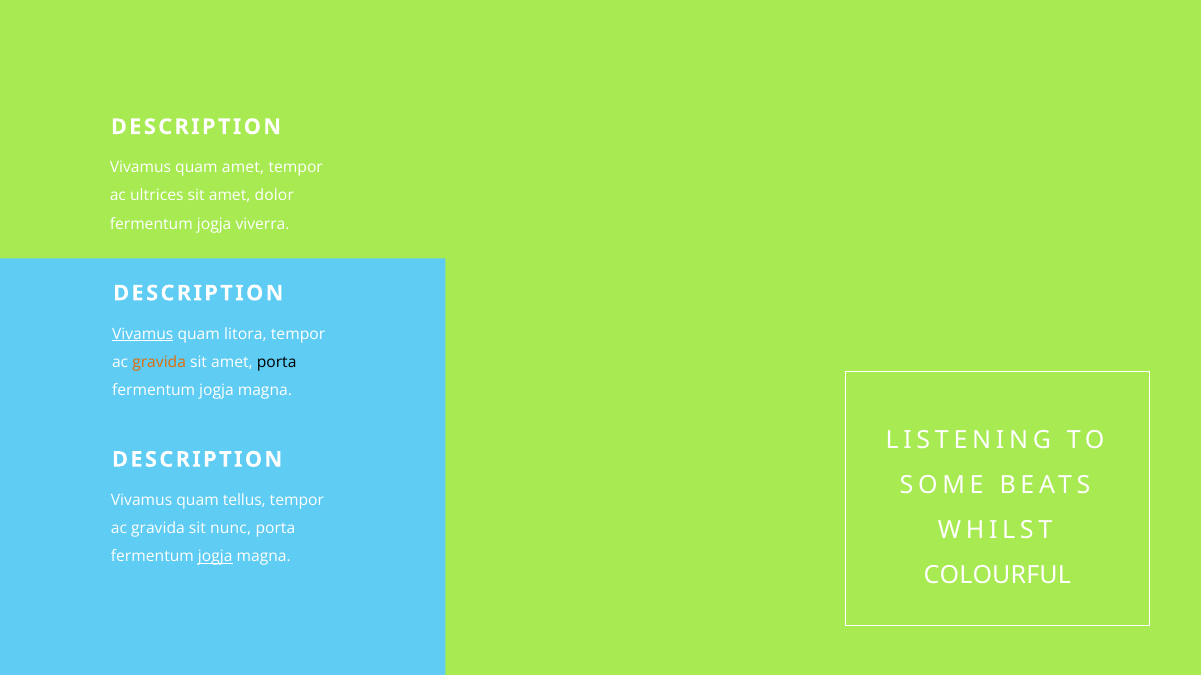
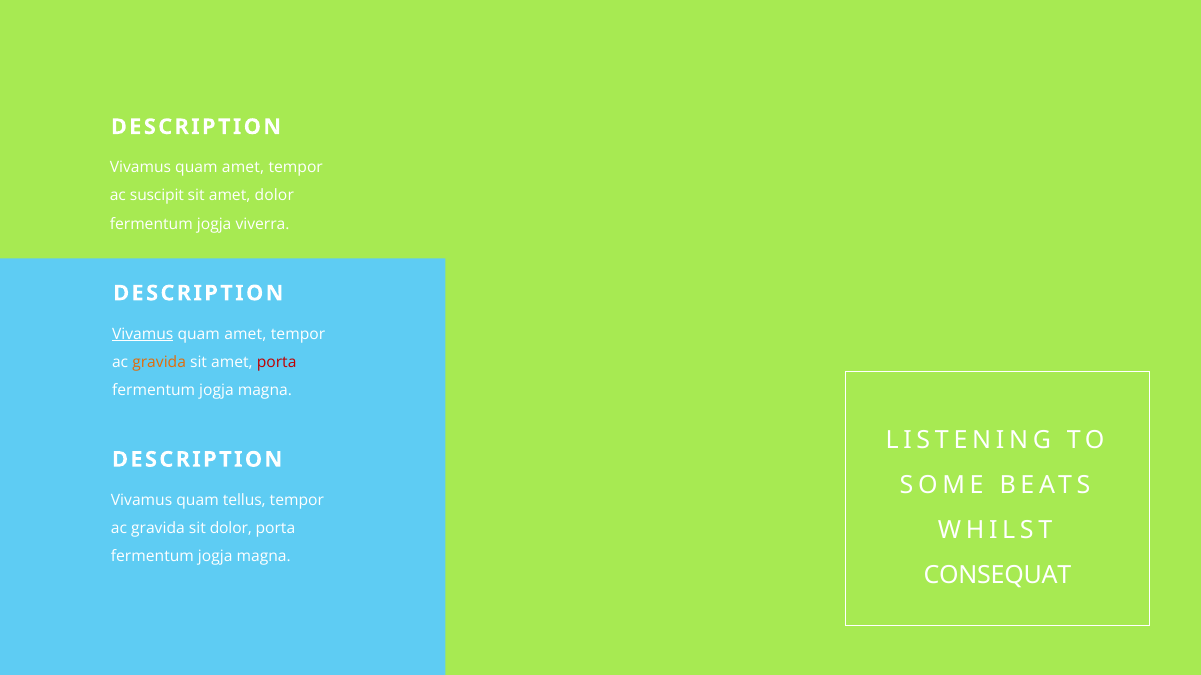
ultrices: ultrices -> suscipit (157, 196)
litora: litora -> amet (245, 334)
porta colour: black -> red (277, 362)
sit nunc: nunc -> dolor (231, 529)
jogja underline: present -> none (215, 557)
COLOURFUL: COLOURFUL -> CONSEQUAT (998, 576)
